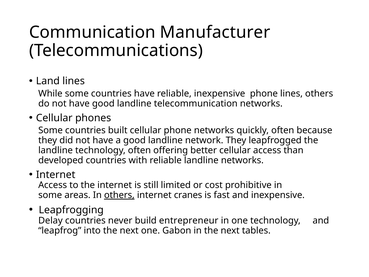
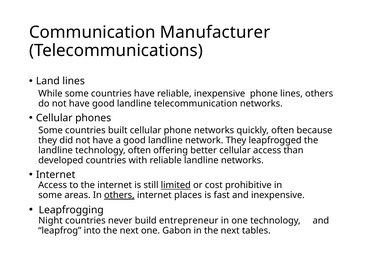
limited underline: none -> present (176, 185)
cranes: cranes -> places (188, 195)
Delay: Delay -> Night (50, 220)
